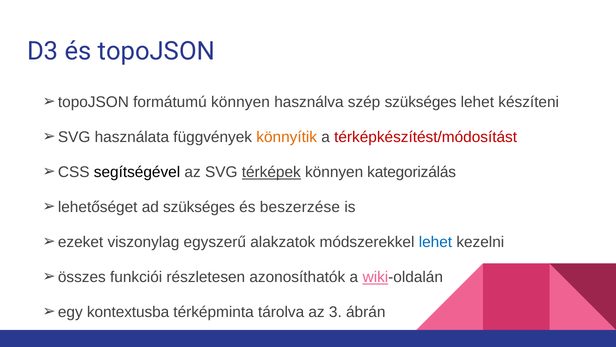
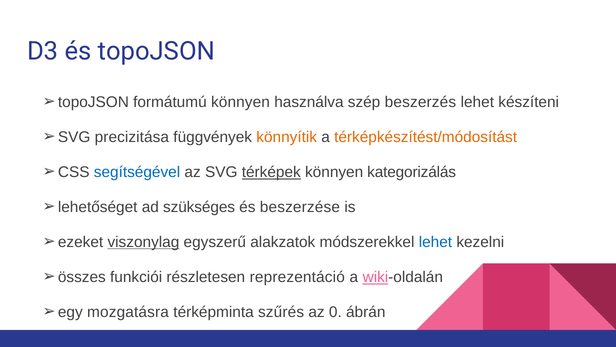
szép szükséges: szükséges -> beszerzés (420, 102)
használata: használata -> precizitása (132, 137)
térképkészítést/módosítást colour: red -> orange (426, 137)
segítségével colour: black -> blue (137, 172)
viszonylag underline: none -> present (143, 242)
azonosíthatók: azonosíthatók -> reprezentáció (297, 277)
kontextusba: kontextusba -> mozgatásra (128, 312)
tárolva: tárolva -> szűrés (281, 312)
3: 3 -> 0 (335, 312)
